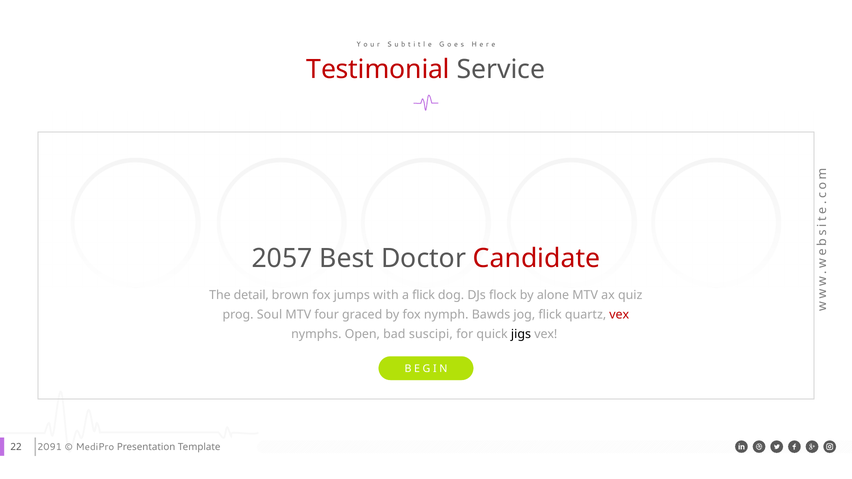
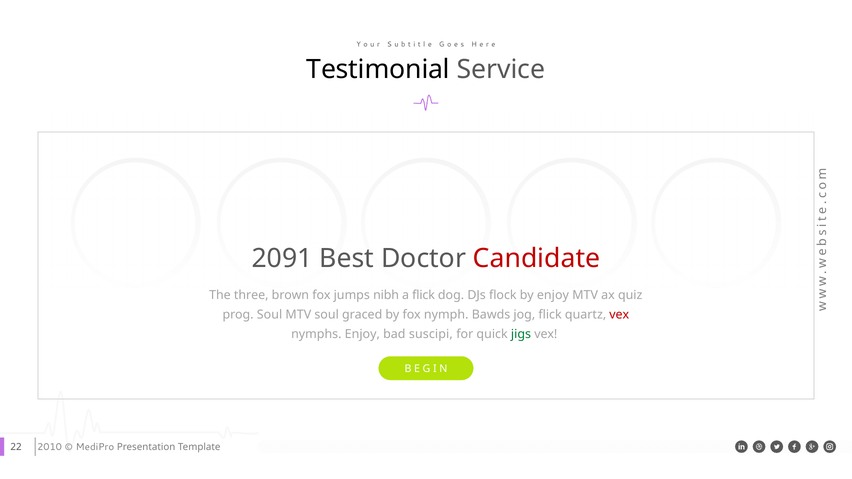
Testimonial colour: red -> black (378, 69)
2057: 2057 -> 2091 (282, 258)
detail: detail -> three (251, 296)
with: with -> nibh (386, 296)
by alone: alone -> enjoy (553, 296)
MTV four: four -> soul (327, 315)
nymphs Open: Open -> Enjoy (362, 334)
jigs colour: black -> green (521, 334)
2091: 2091 -> 2010 (50, 447)
